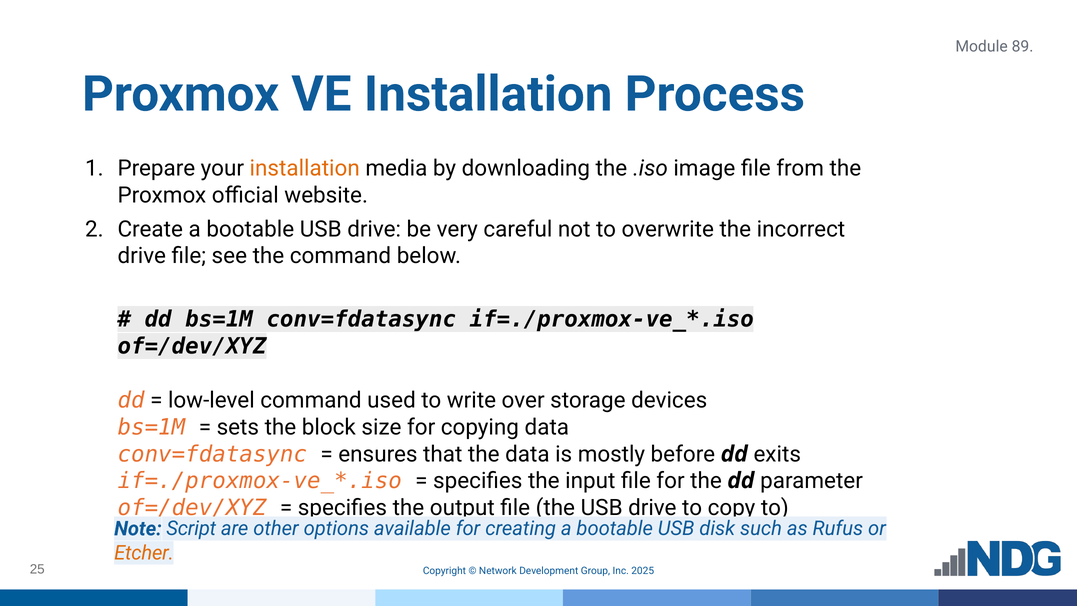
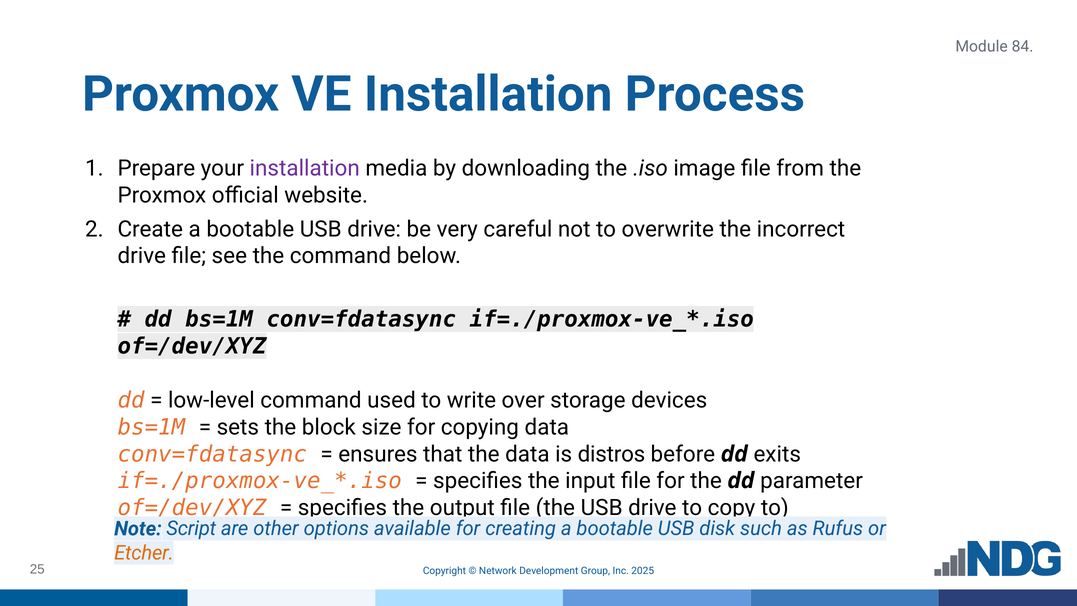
89: 89 -> 84 (1023, 47)
installation colour: orange -> purple (305, 168)
mostly: mostly -> distros (612, 454)
